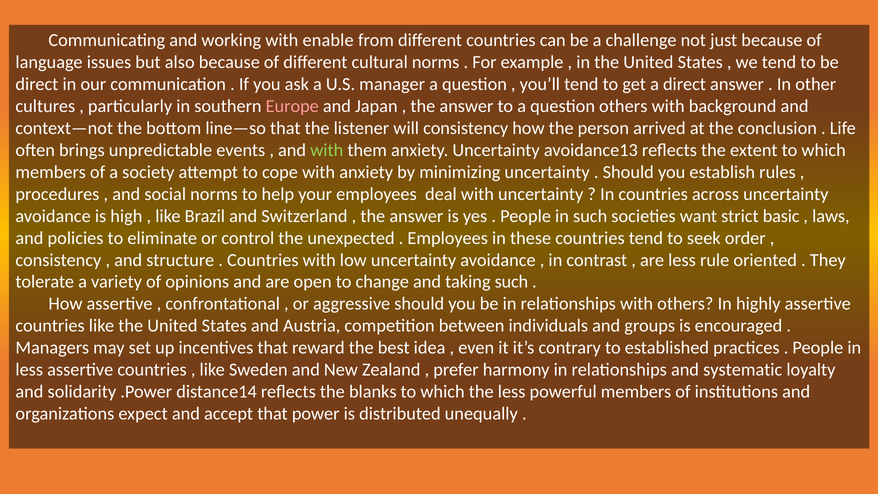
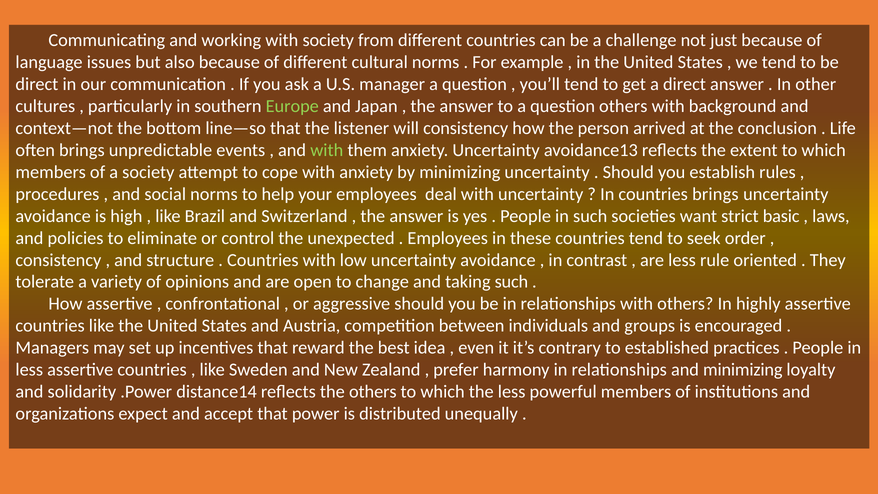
with enable: enable -> society (328, 40)
Europe colour: pink -> light green (292, 106)
countries across: across -> brings (715, 194)
and systematic: systematic -> minimizing (743, 370)
the blanks: blanks -> others (373, 392)
